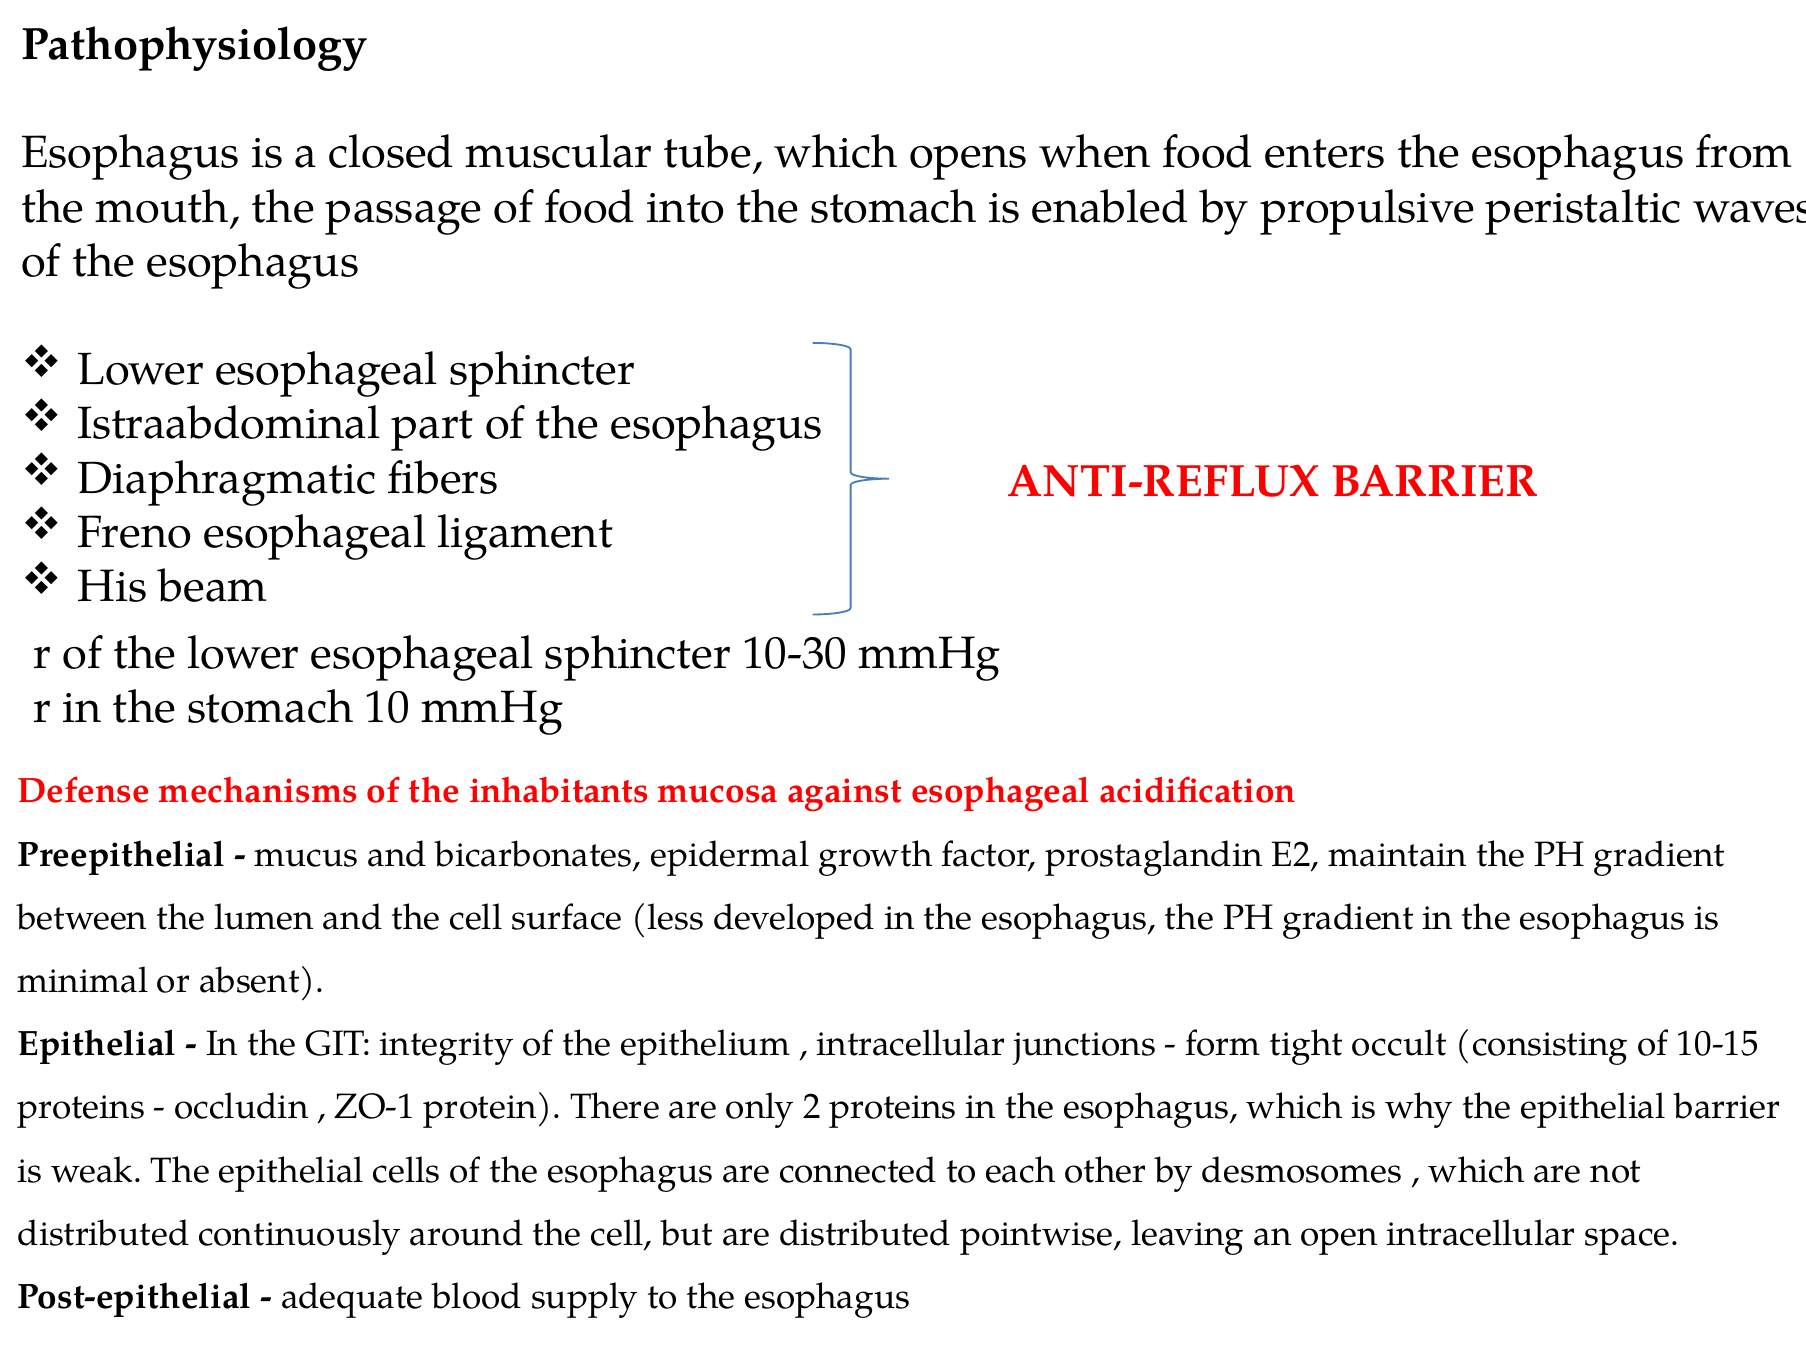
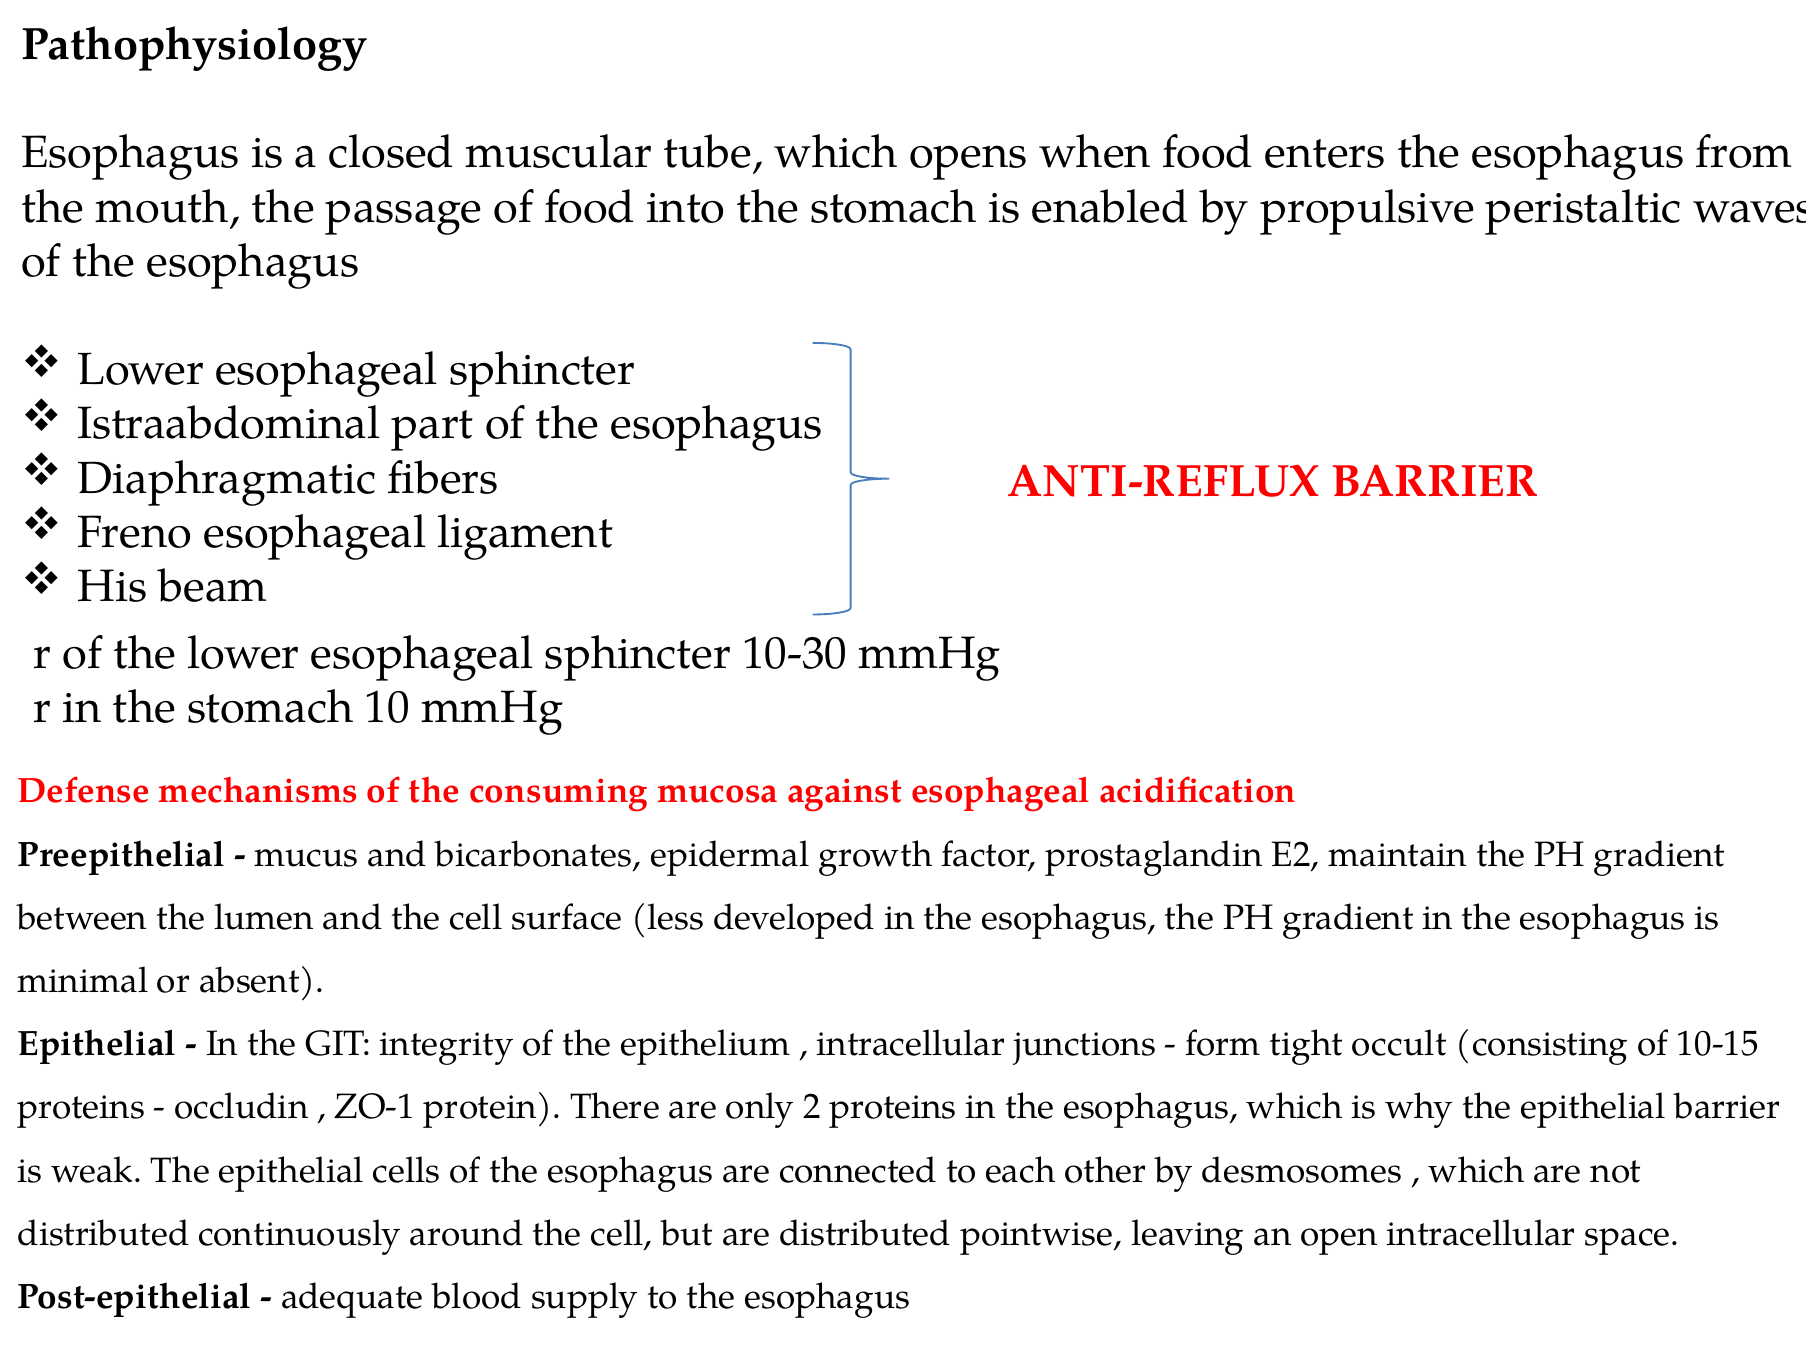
inhabitants: inhabitants -> consuming (559, 791)
